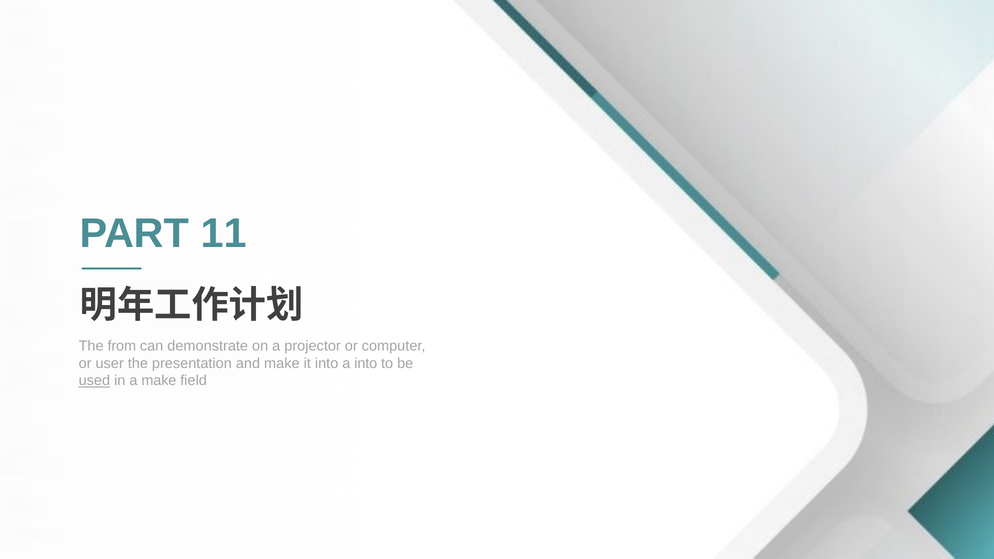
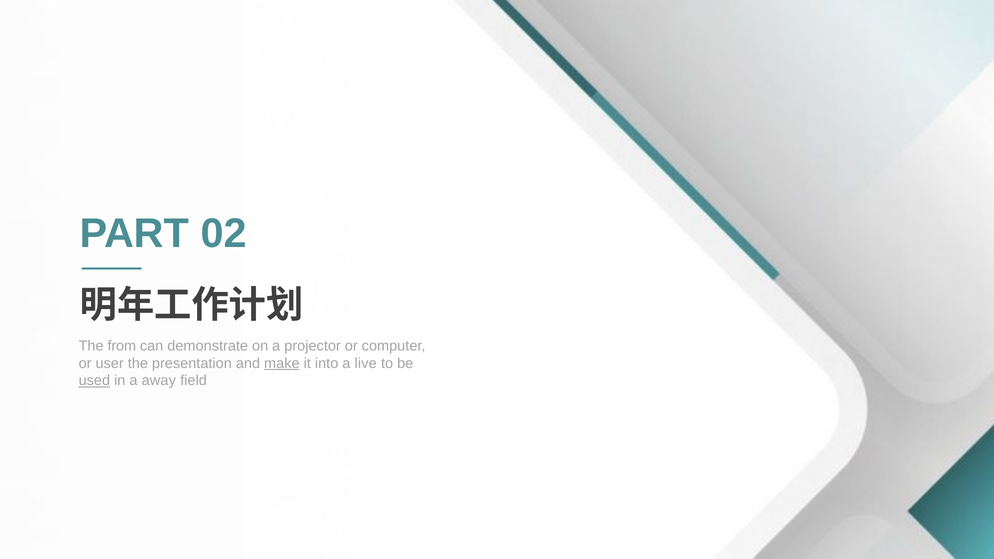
11: 11 -> 02 (224, 234)
make underline: none -> present (282, 363)
a into: into -> live (366, 363)
a make: make -> away (159, 381)
